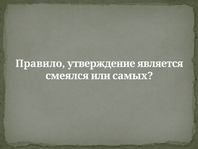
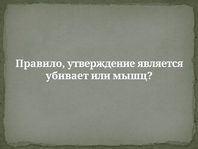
смеялся: смеялся -> убивает (67, 76)
самых: самых -> мышц (133, 76)
